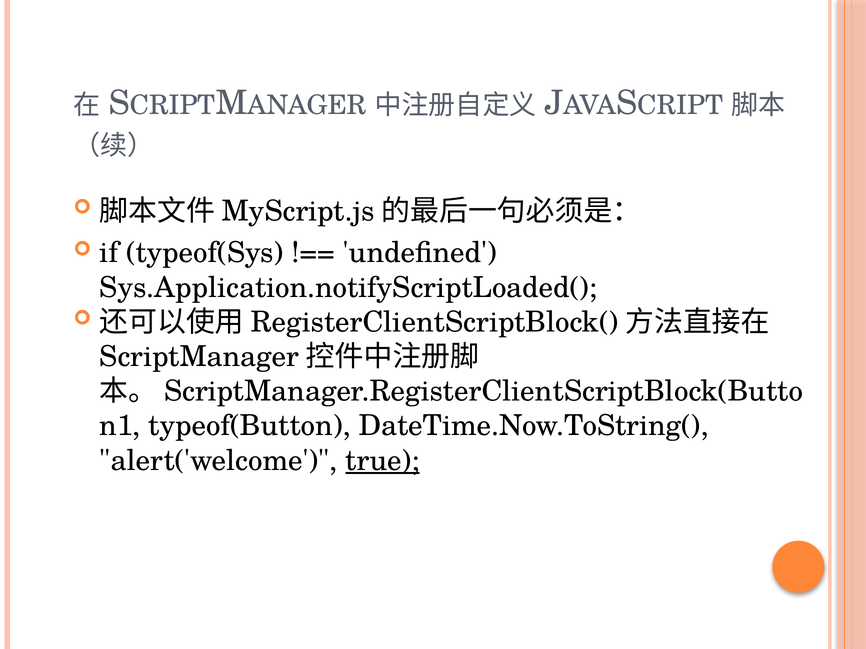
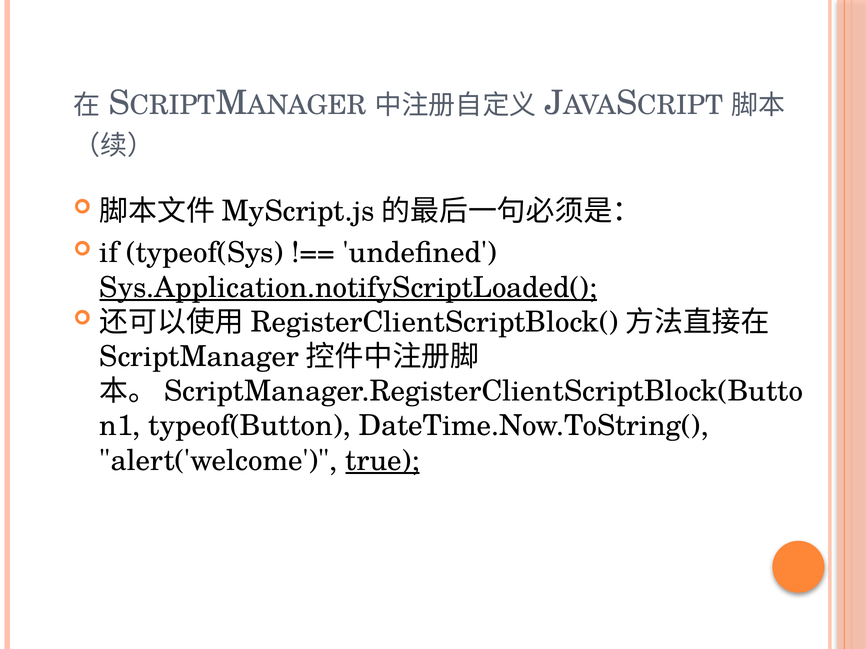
Sys.Application.notifyScriptLoaded( underline: none -> present (348, 288)
